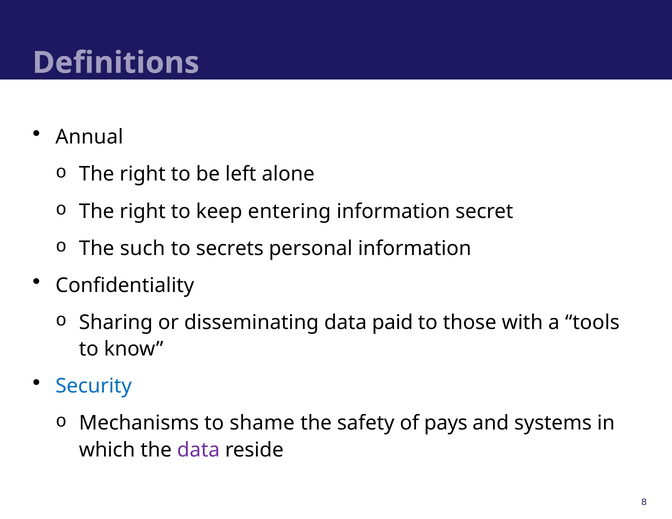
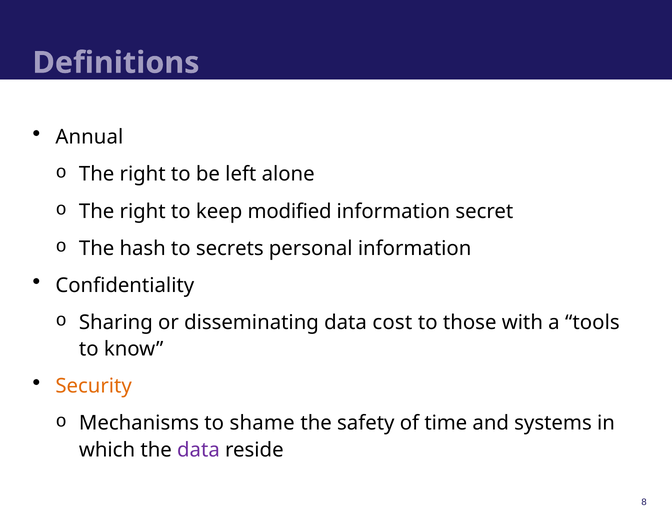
entering: entering -> modified (290, 211)
such: such -> hash (143, 248)
paid: paid -> cost (392, 323)
Security colour: blue -> orange (94, 386)
pays: pays -> time (446, 423)
